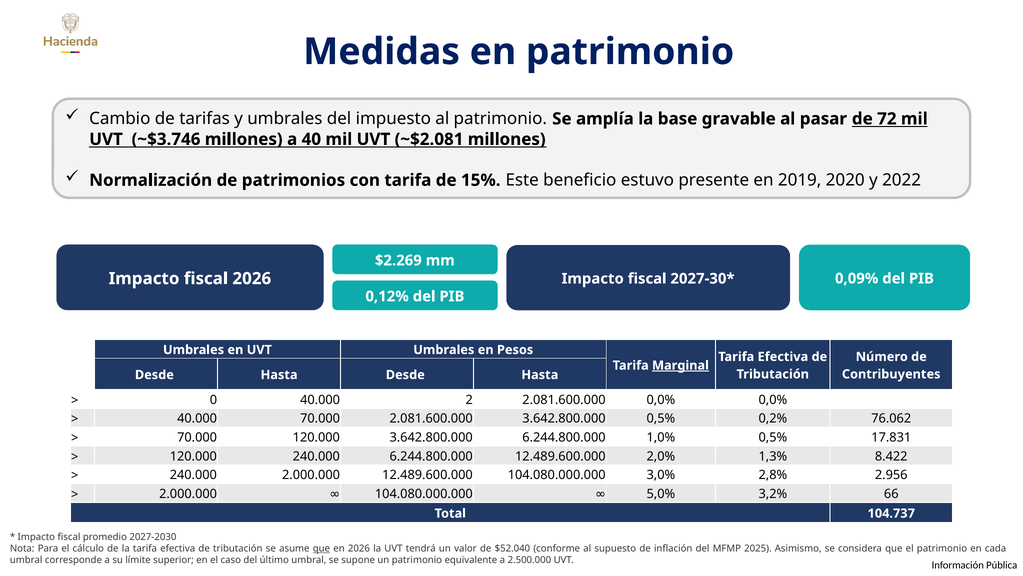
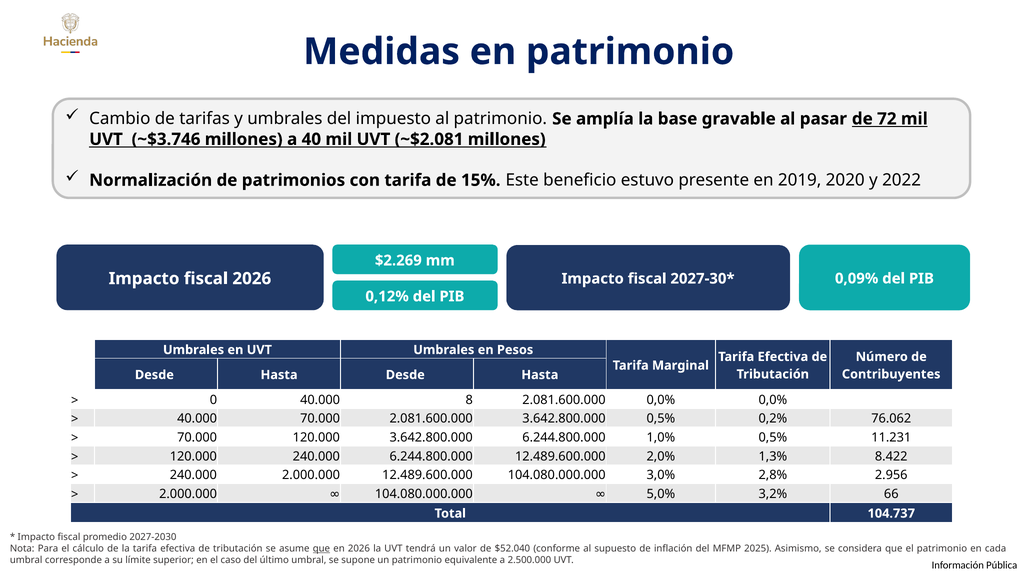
Marginal underline: present -> none (680, 365)
2: 2 -> 8 (469, 400)
17.831: 17.831 -> 11.231 (891, 437)
